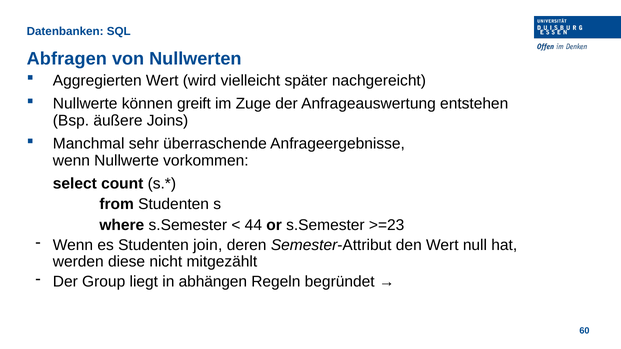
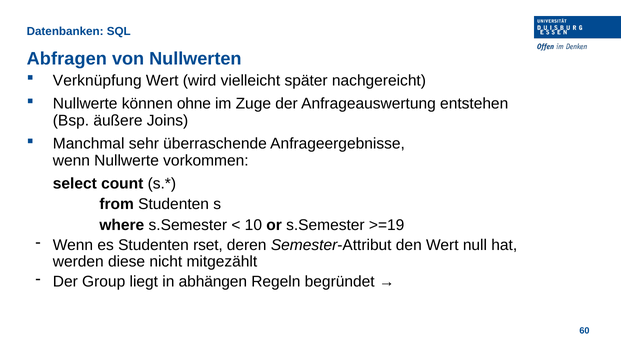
Aggregierten: Aggregierten -> Verknüpfung (97, 81)
greift: greift -> ohne (194, 104)
44: 44 -> 10 (253, 225)
>=23: >=23 -> >=19 (387, 225)
join: join -> rset (208, 245)
